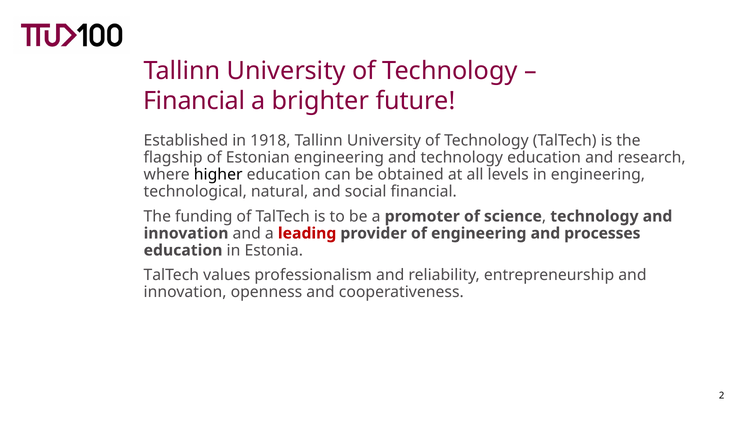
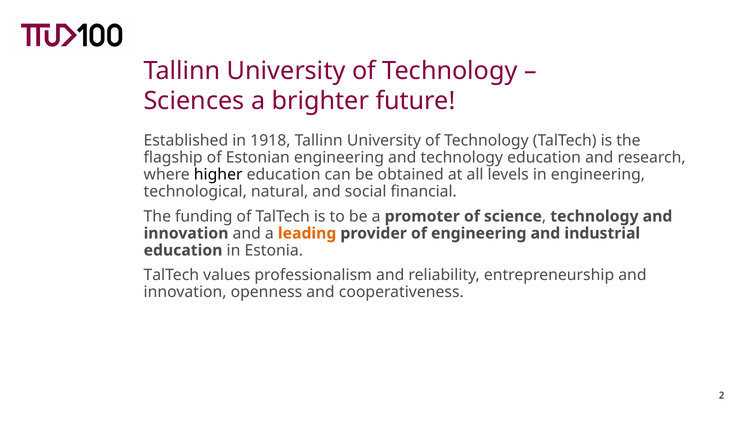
Financial: Financial -> Sciences (194, 101)
leading colour: red -> orange (307, 233)
processes: processes -> industrial (602, 233)
